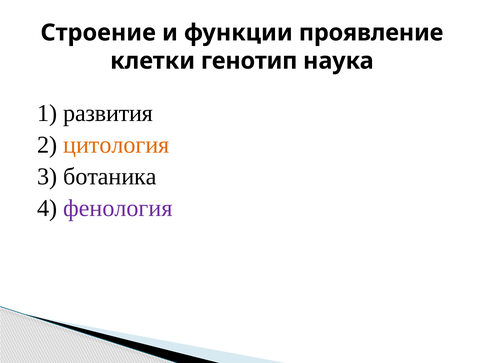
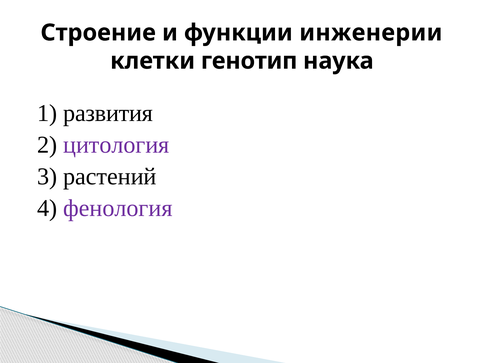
проявление: проявление -> инженерии (371, 33)
цитология colour: orange -> purple (116, 145)
ботаника: ботаника -> растений (110, 177)
